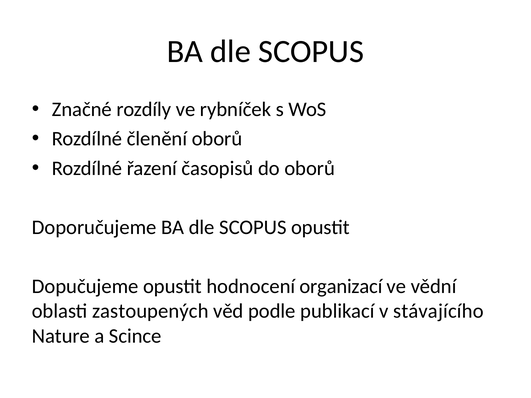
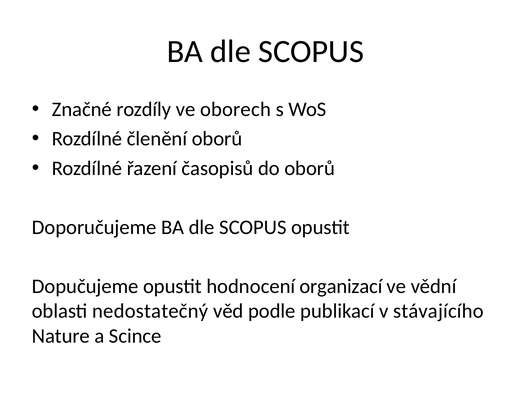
rybníček: rybníček -> oborech (235, 109)
zastoupených: zastoupených -> nedostatečný (150, 311)
